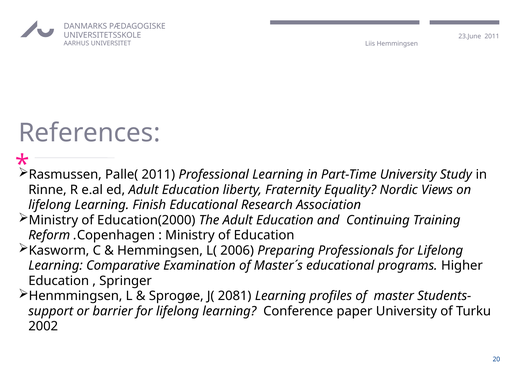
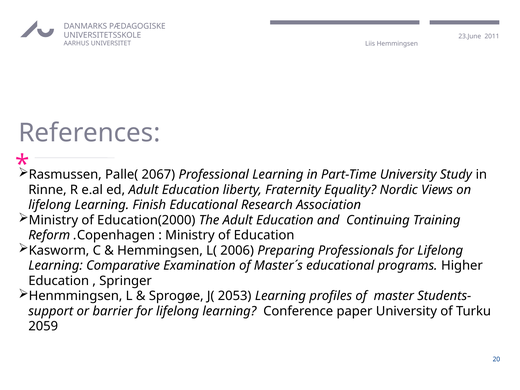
Palle( 2011: 2011 -> 2067 (158, 175)
2081: 2081 -> 2053 (235, 296)
2002: 2002 -> 2059 (43, 326)
